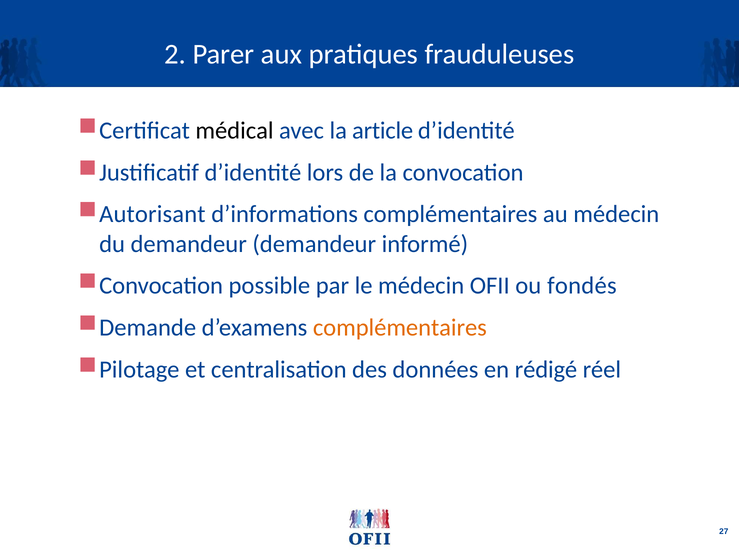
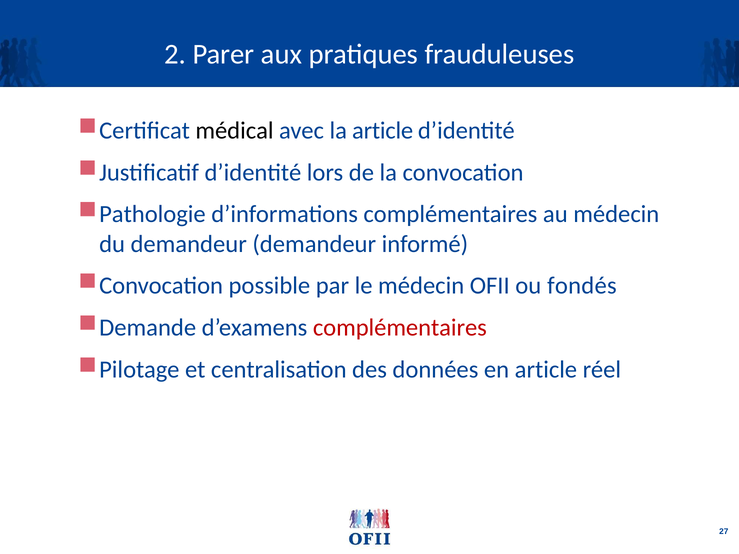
Autorisant: Autorisant -> Pathologie (152, 214)
complémentaires colour: orange -> red (400, 328)
en rédigé: rédigé -> article (546, 370)
